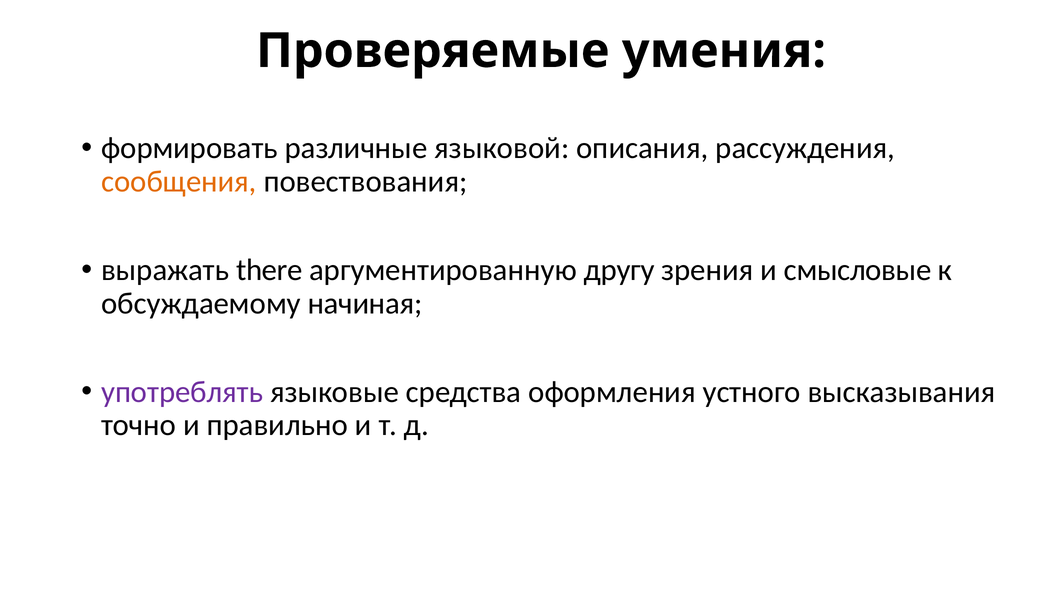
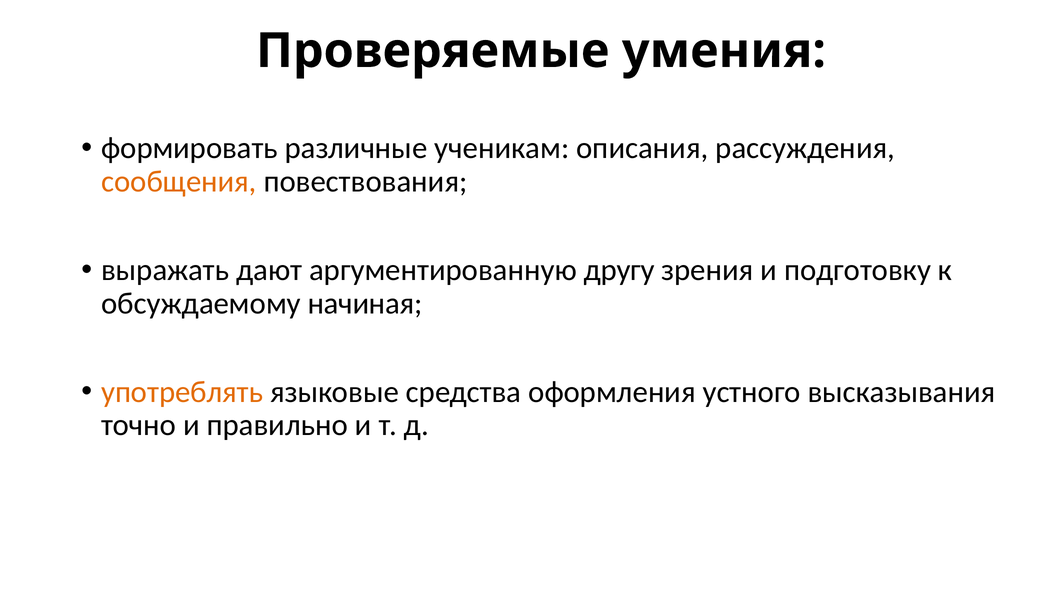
языковой: языковой -> ученикам (502, 148)
there: there -> дают (269, 270)
смысловые: смысловые -> подготовку (858, 270)
употреблять colour: purple -> orange (182, 392)
